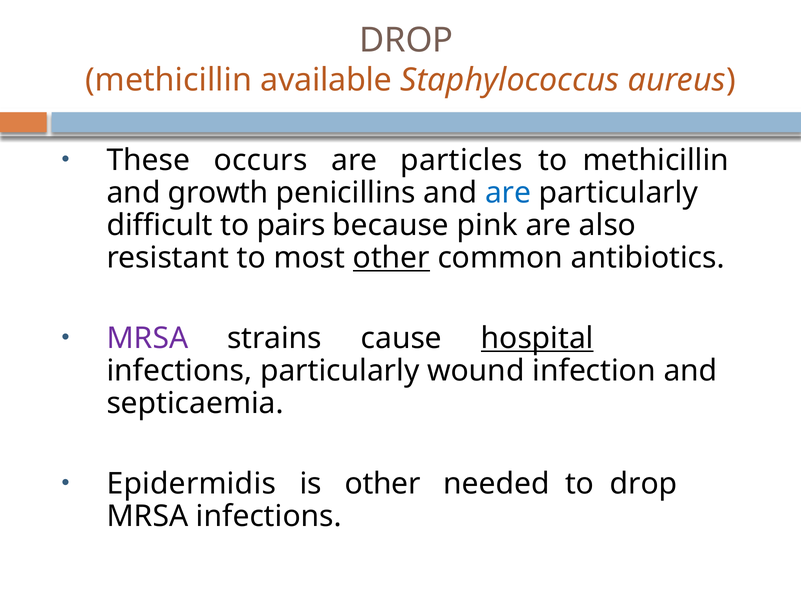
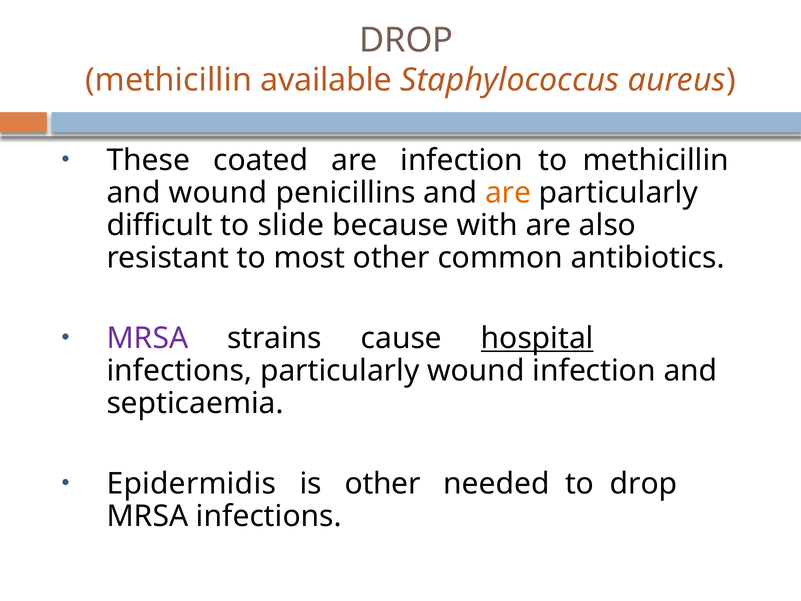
occurs: occurs -> coated (261, 160)
are particles: particles -> infection (462, 160)
and growth: growth -> wound (218, 193)
are colour: blue -> orange (508, 193)
pairs: pairs -> slide (291, 225)
pink: pink -> with (487, 225)
other underline: present -> none (391, 258)
